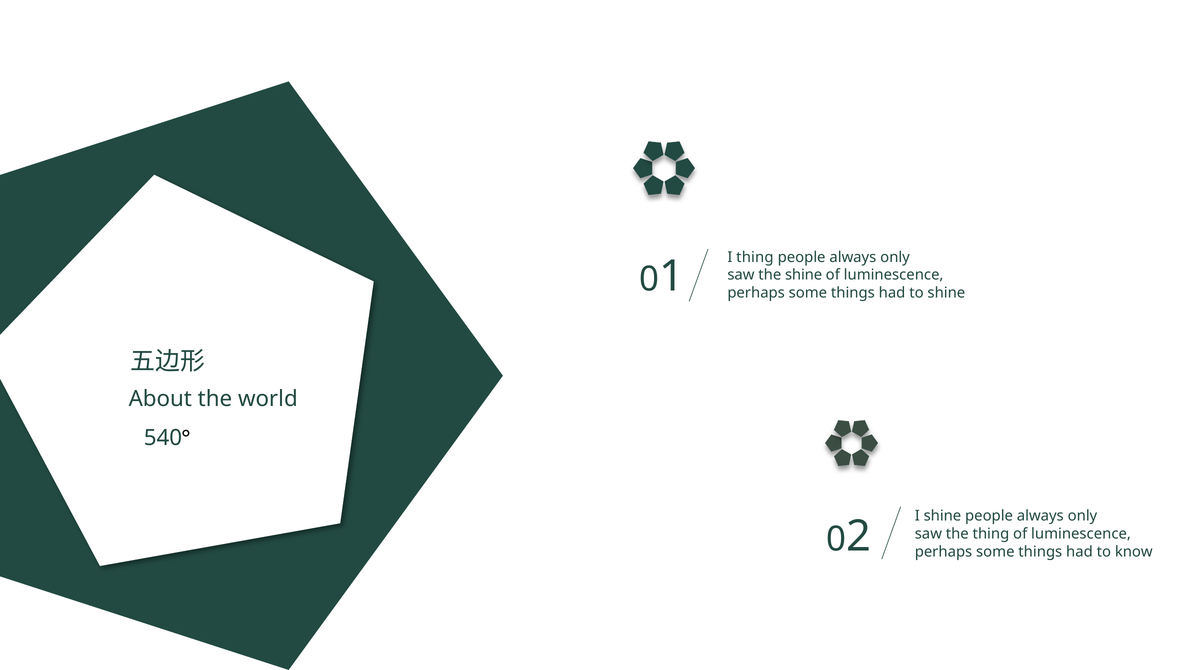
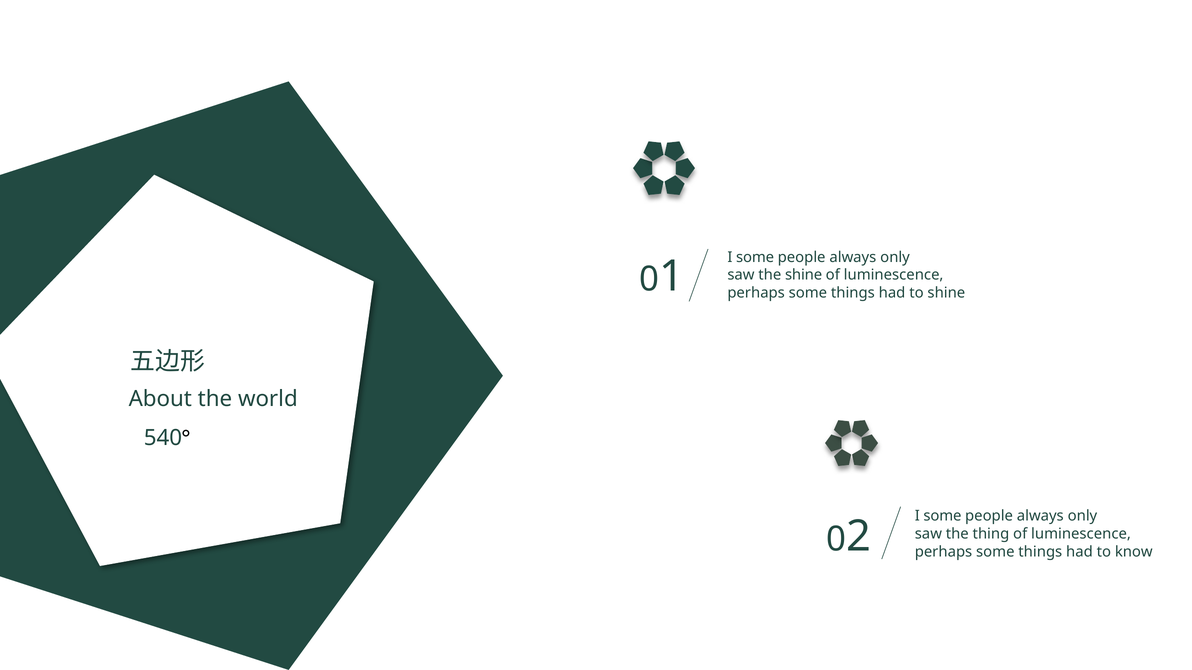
thing: thing -> some (755, 257)
shine: shine -> some (942, 516)
